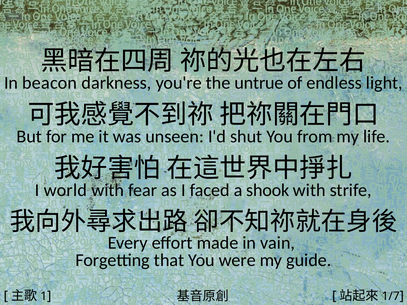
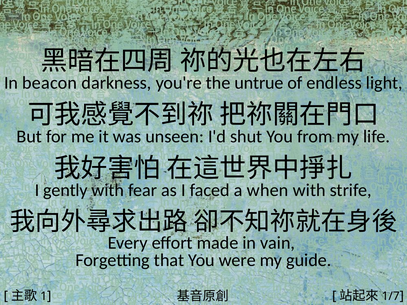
world: world -> gently (65, 190)
shook: shook -> when (268, 190)
